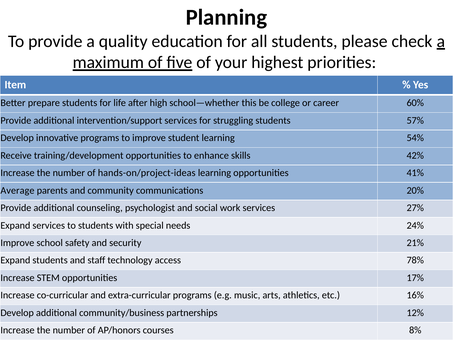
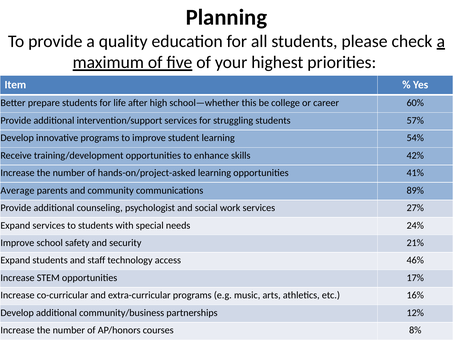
hands-on/project-ideas: hands-on/project-ideas -> hands-on/project-asked (147, 173)
20%: 20% -> 89% (415, 190)
78%: 78% -> 46% (415, 260)
